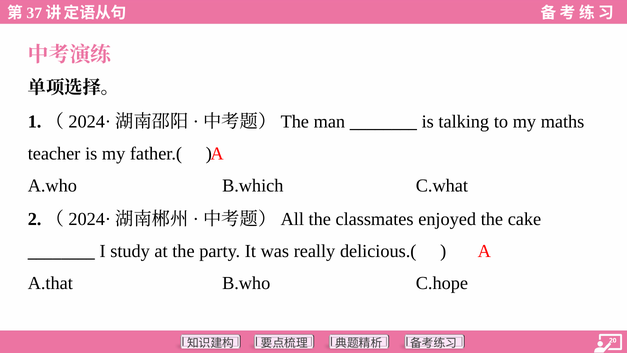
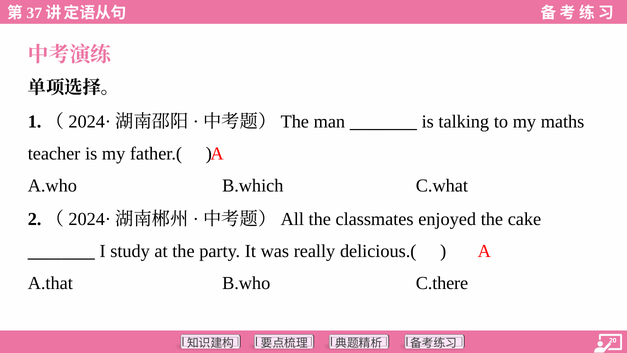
C.hope: C.hope -> C.there (442, 283)
